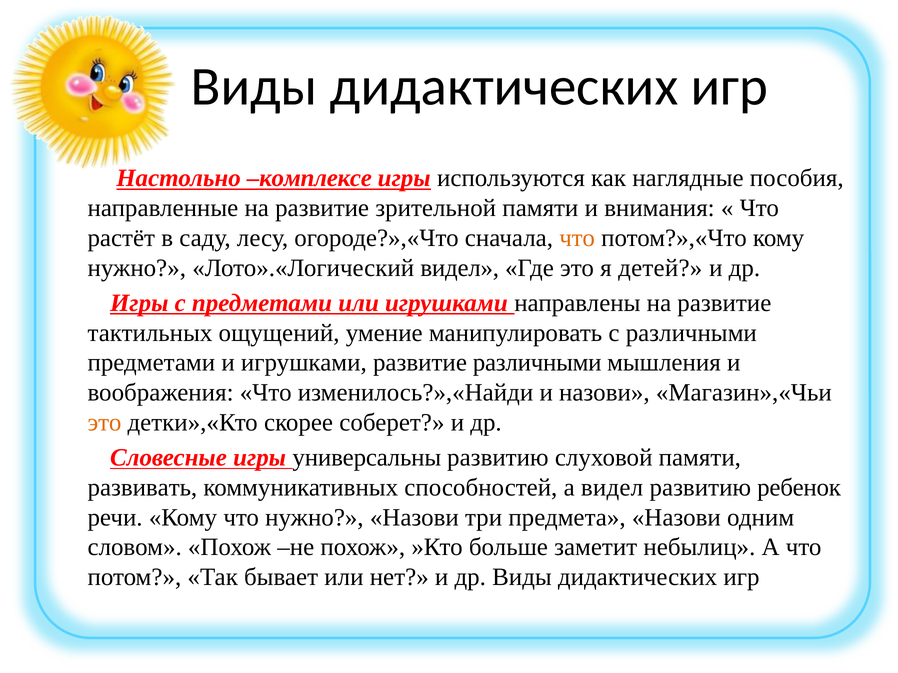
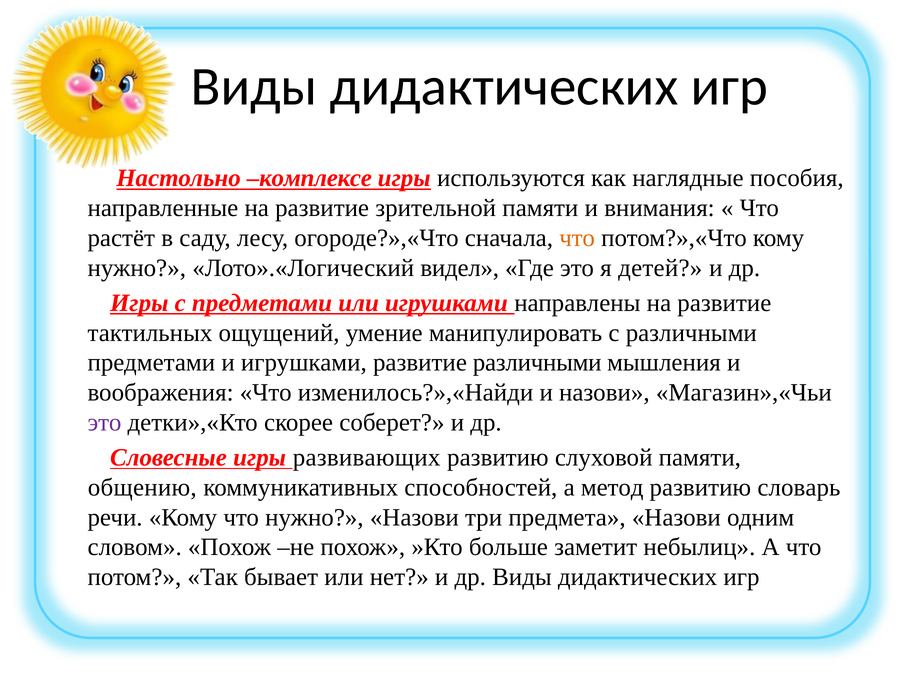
это colour: orange -> purple (105, 423)
универсальны: универсальны -> развивающих (367, 458)
развивать: развивать -> общению (142, 488)
а видел: видел -> метод (612, 488)
ребенок: ребенок -> словарь (799, 488)
